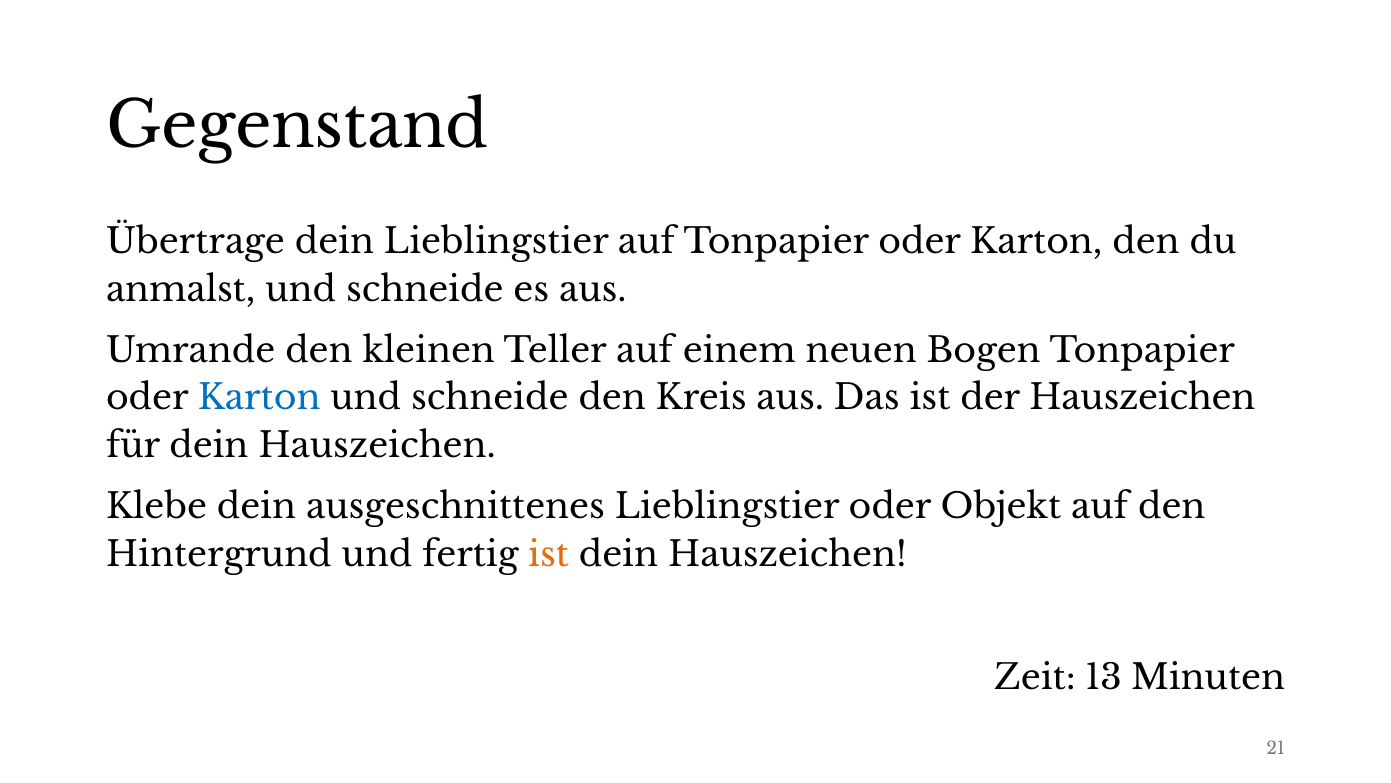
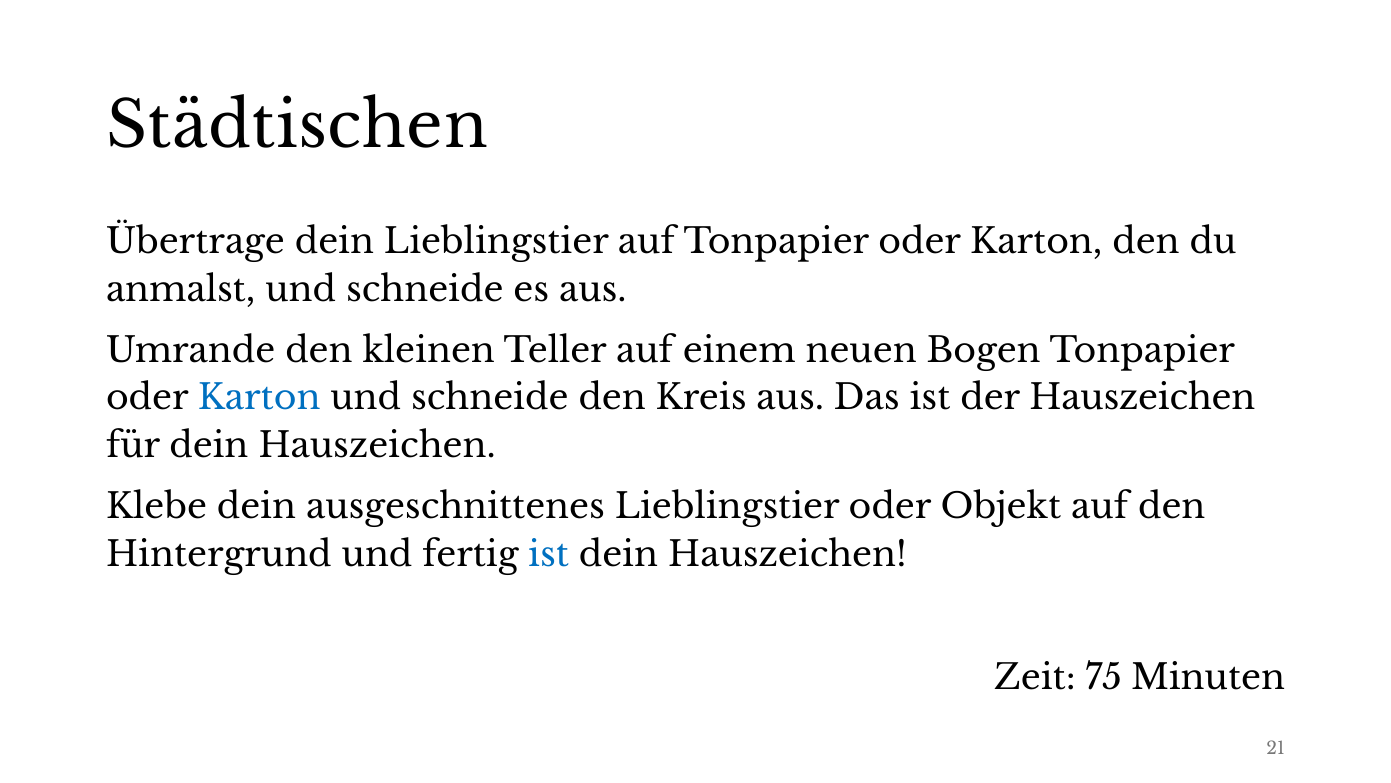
Gegenstand: Gegenstand -> Städtischen (297, 127)
ist colour: orange -> blue (549, 554)
13: 13 -> 75 (1104, 677)
